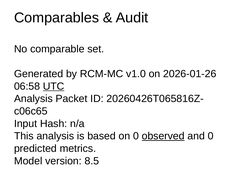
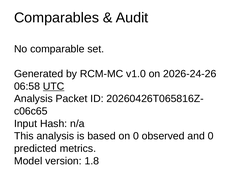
2026-01-26: 2026-01-26 -> 2026-24-26 (190, 74)
observed underline: present -> none (163, 136)
8.5: 8.5 -> 1.8 (92, 161)
